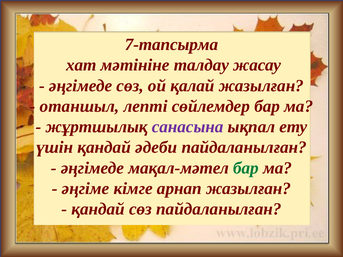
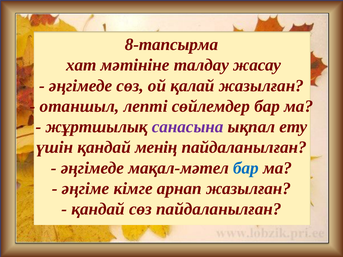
7-тапсырма: 7-тапсырма -> 8-тапсырма (172, 45)
әдеби: әдеби -> менің (156, 147)
бар colour: green -> blue (246, 168)
